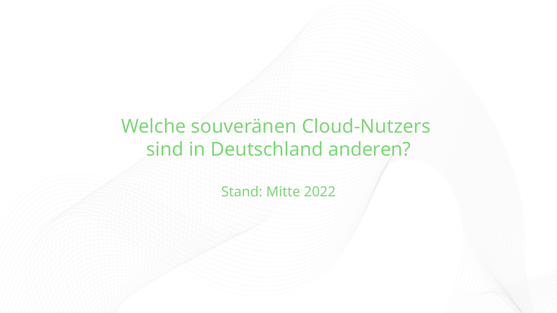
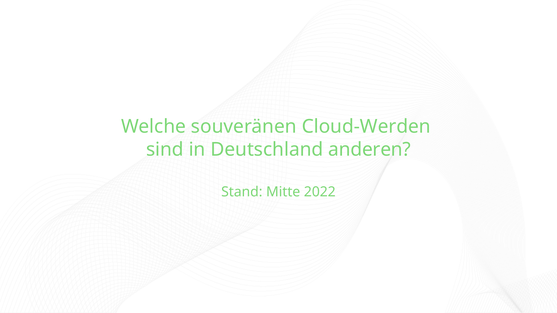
Cloud-Nutzers: Cloud-Nutzers -> Cloud-Werden (366, 127)
